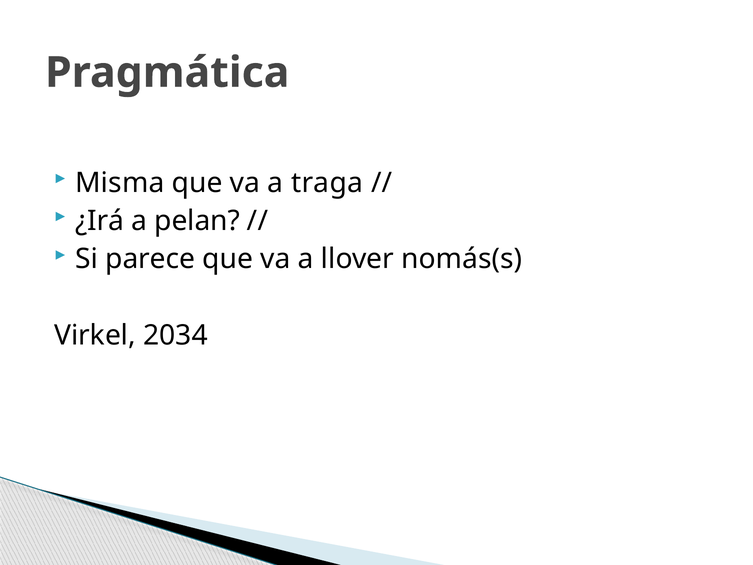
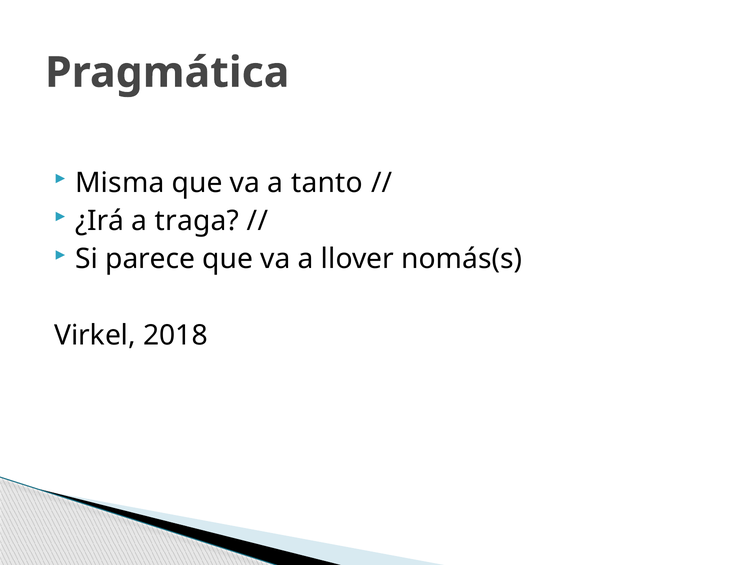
traga: traga -> tanto (327, 183)
pelan: pelan -> traga (197, 221)
2034: 2034 -> 2018 (175, 335)
